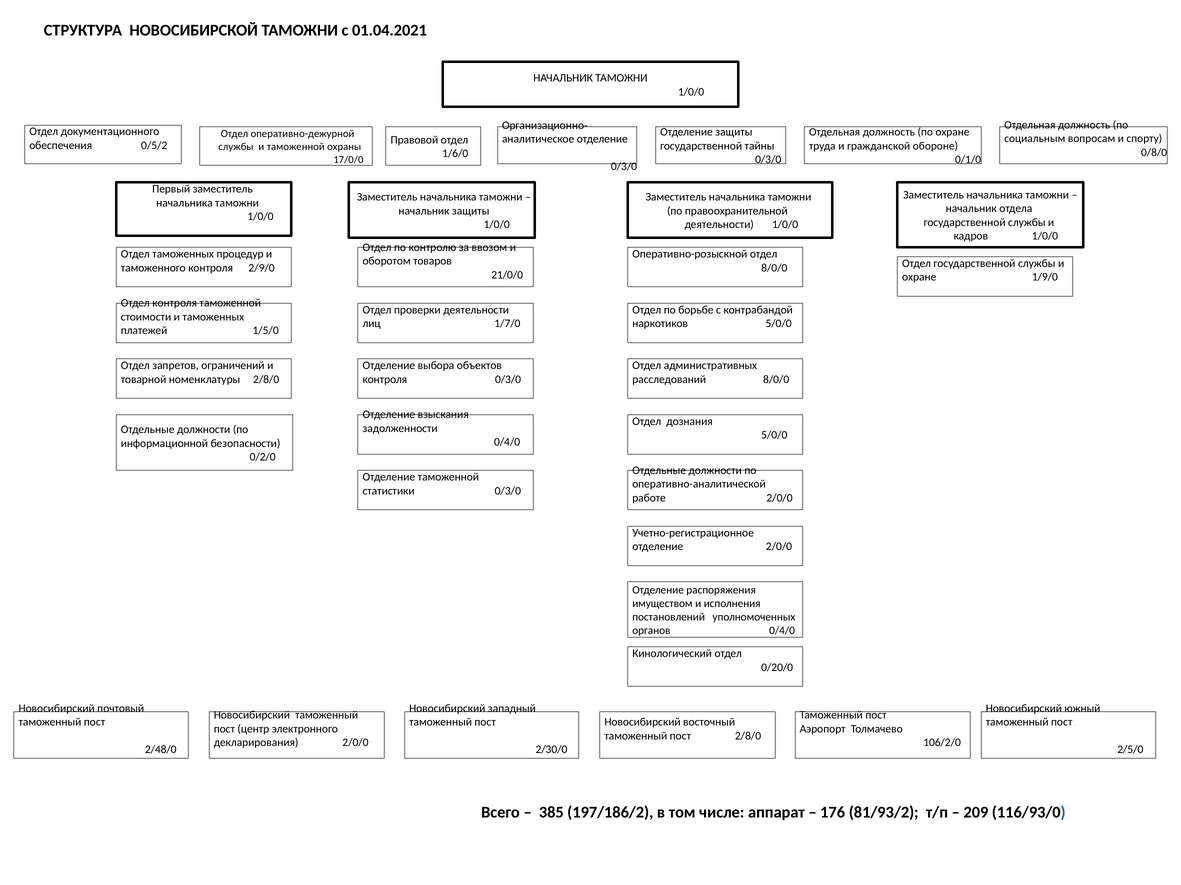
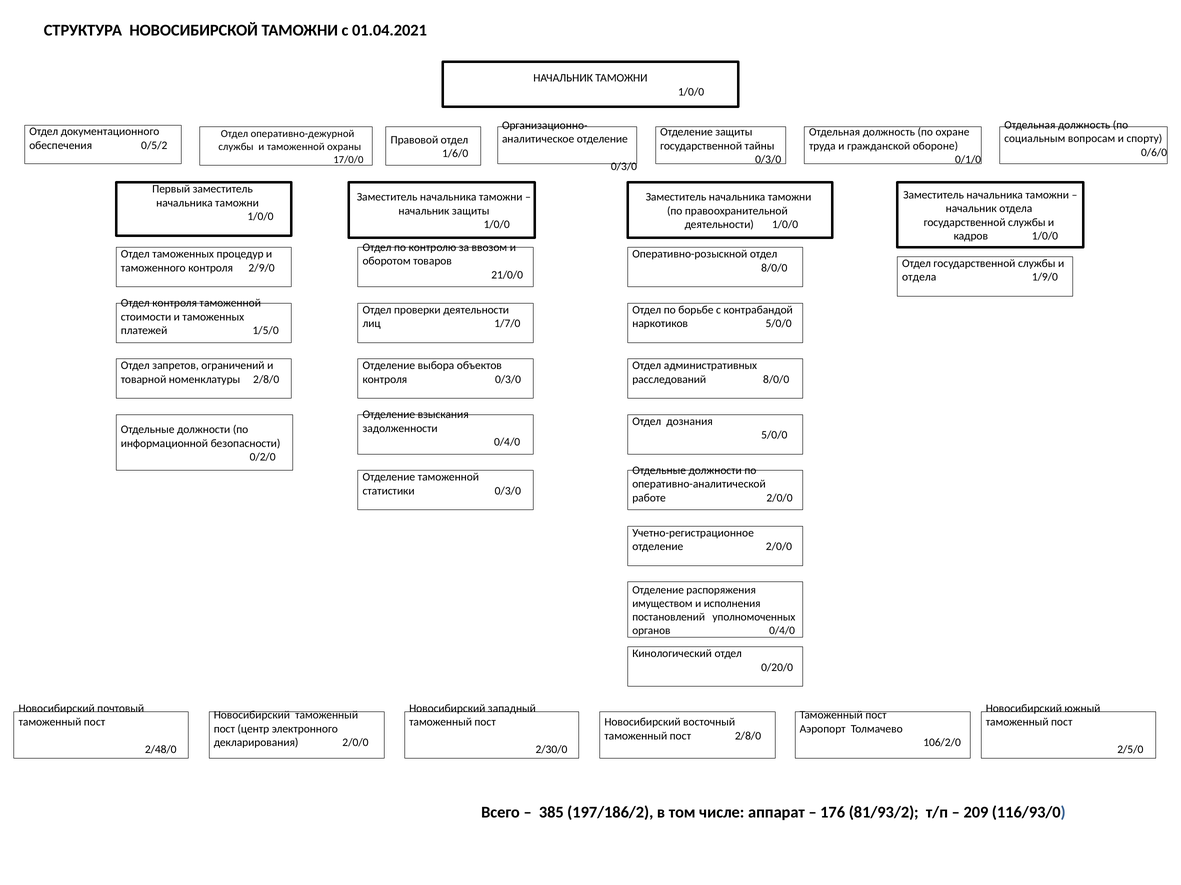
0/8/0: 0/8/0 -> 0/6/0 (1154, 152)
охране: охране -> отдела (919, 277)
